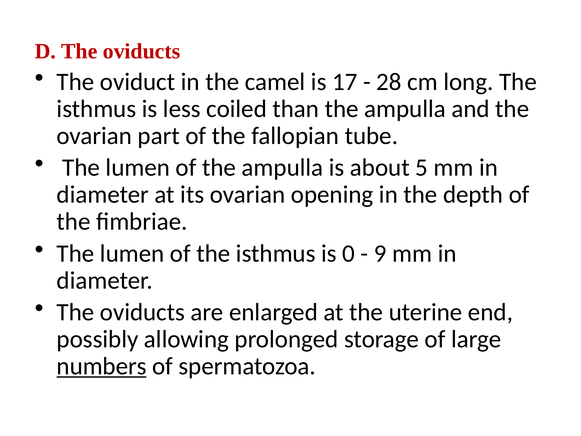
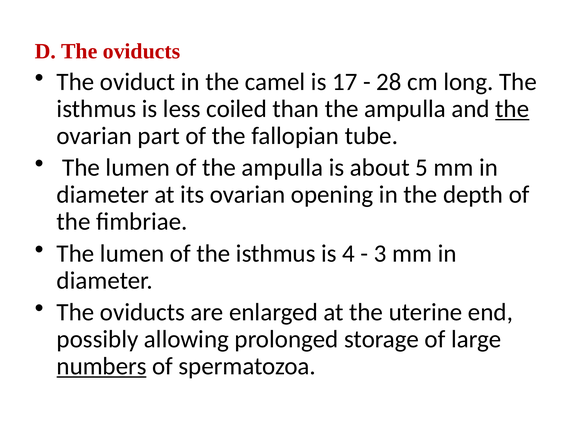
the underline: none -> present (512, 109)
0: 0 -> 4 (349, 253)
9: 9 -> 3 (380, 253)
